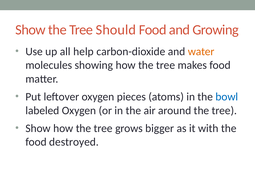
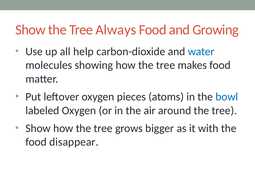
Should: Should -> Always (116, 30)
water colour: orange -> blue (201, 51)
destroyed: destroyed -> disappear (74, 141)
